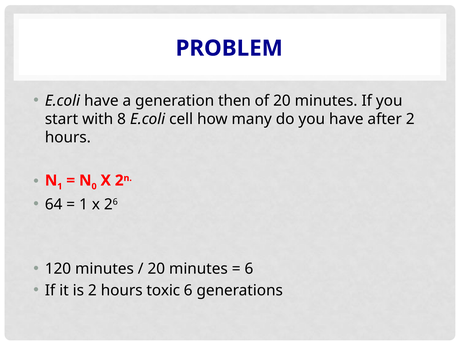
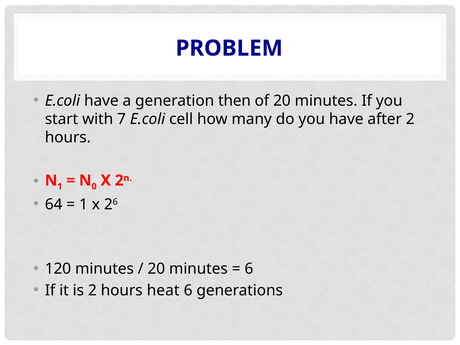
8: 8 -> 7 (122, 119)
toxic: toxic -> heat (163, 290)
